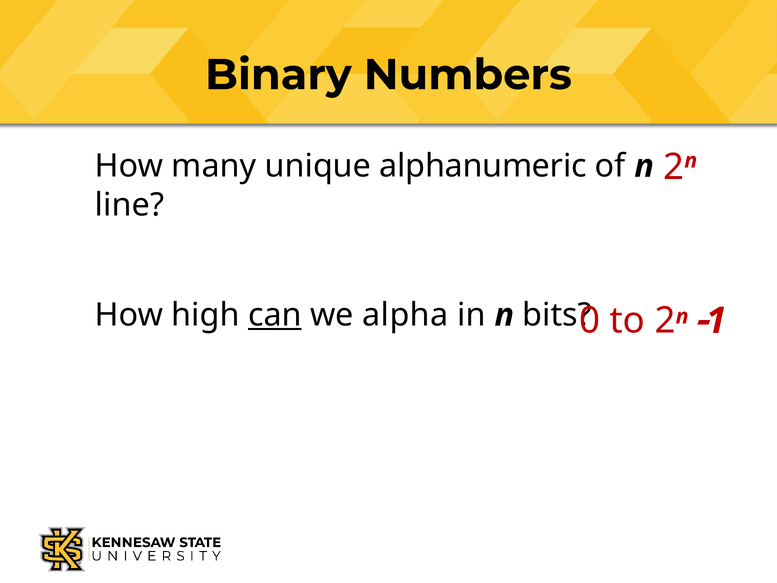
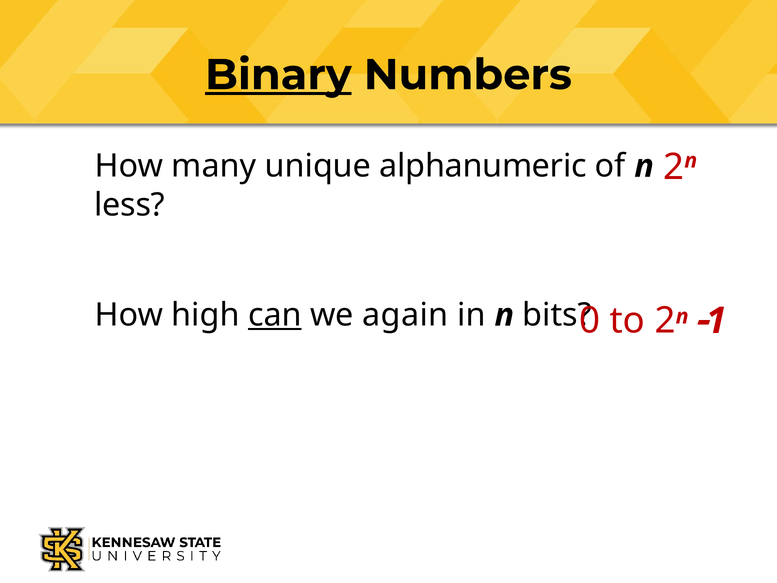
Binary underline: none -> present (278, 75)
line: line -> less (130, 205)
alpha: alpha -> again (405, 315)
